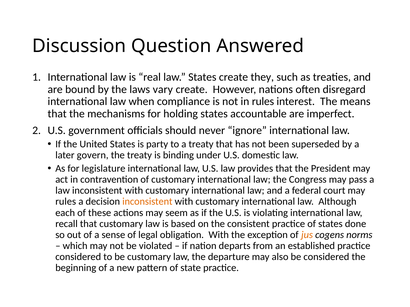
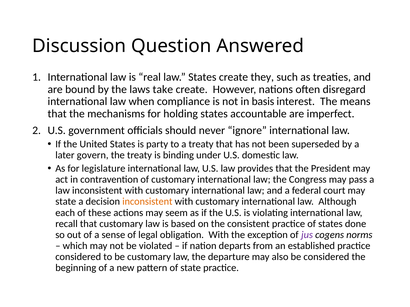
vary: vary -> take (163, 89)
in rules: rules -> basis (263, 102)
rules: rules -> state (66, 202)
jus colour: orange -> purple (307, 235)
